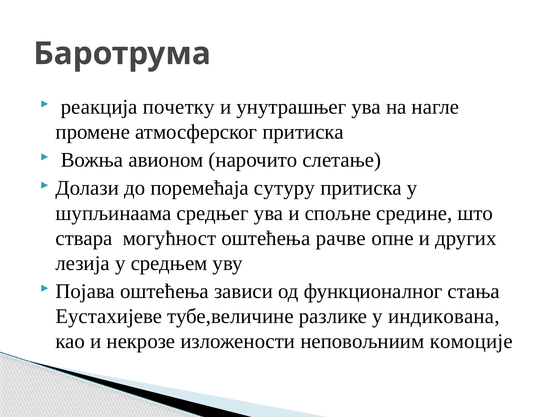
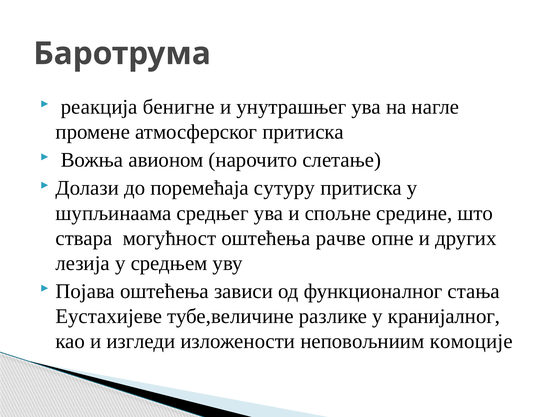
почетку: почетку -> бенигне (179, 107)
индикована: индикована -> кранијалног (444, 316)
некрозе: некрозе -> изгледи (141, 341)
